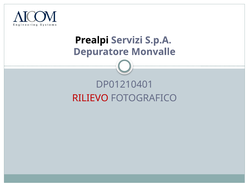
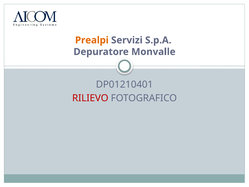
Prealpi colour: black -> orange (92, 40)
